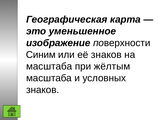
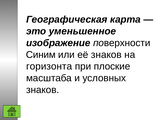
масштаба: масштаба -> горизонта (49, 66)
жёлтым: жёлтым -> плоские (112, 66)
